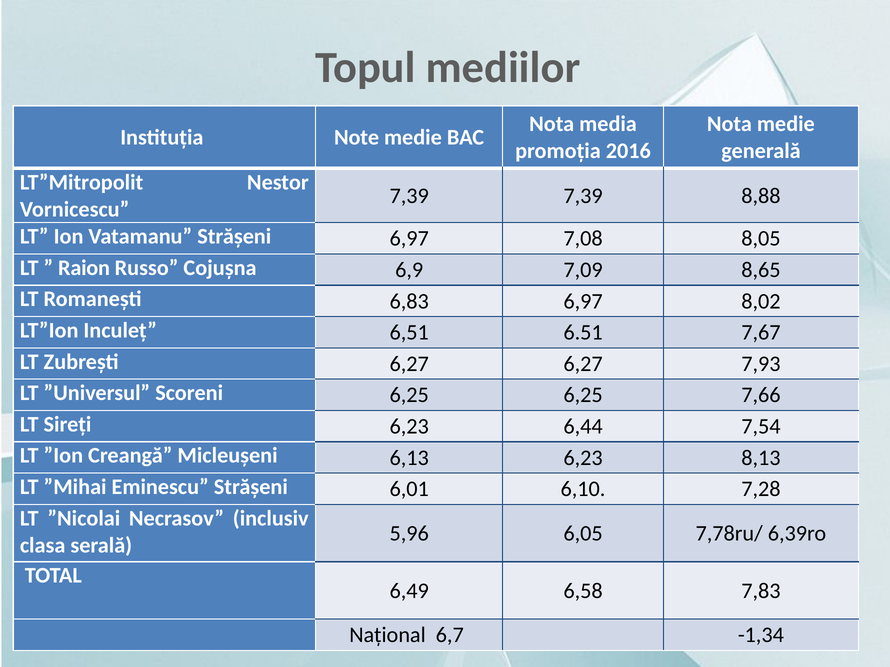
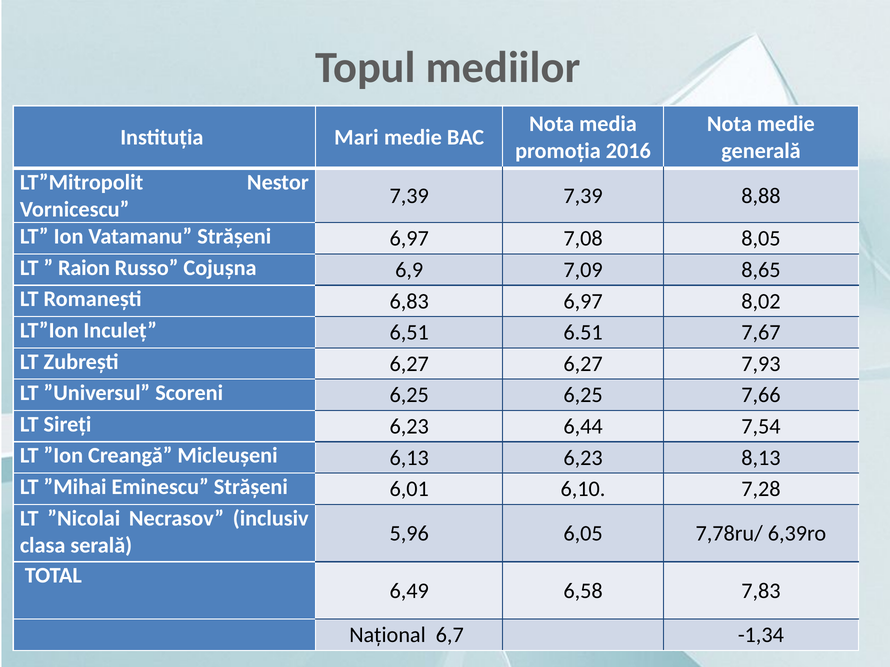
Note: Note -> Mari (356, 137)
